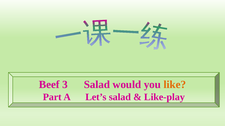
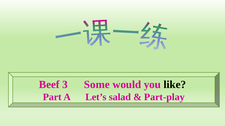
3 Salad: Salad -> Some (97, 85)
like colour: orange -> black (175, 85)
Like-play: Like-play -> Part-play (164, 97)
